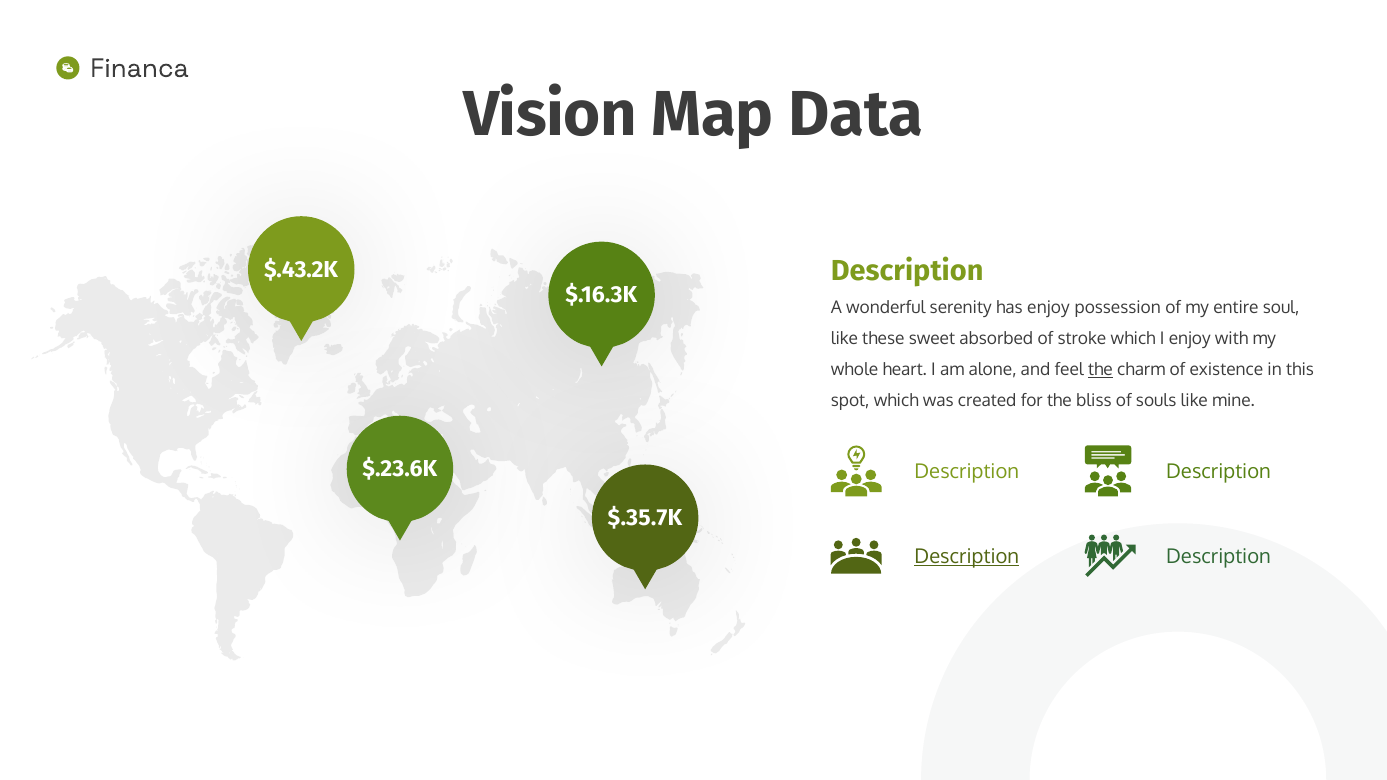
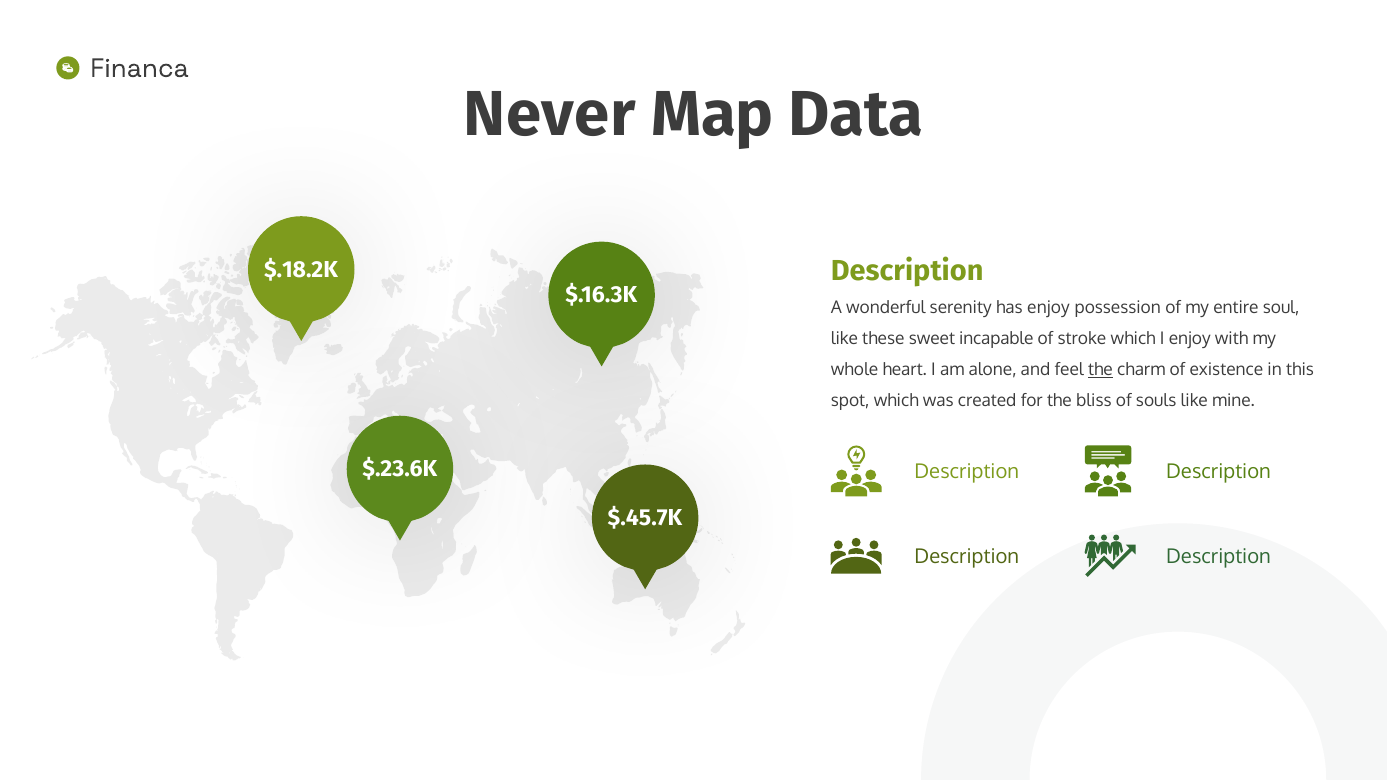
Vision: Vision -> Never (550, 114)
$.43.2K: $.43.2K -> $.18.2K (301, 270)
absorbed: absorbed -> incapable (996, 339)
$.35.7K: $.35.7K -> $.45.7K (645, 518)
Description underline: present -> none (967, 557)
